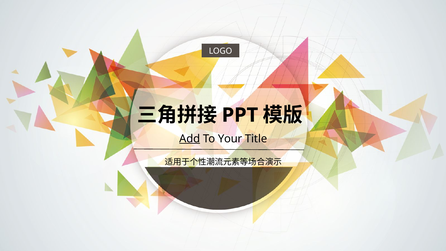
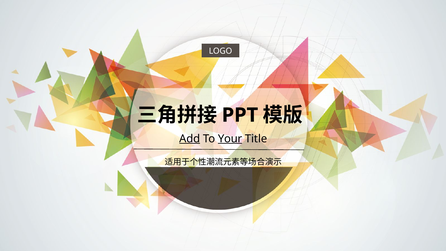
Your underline: none -> present (230, 139)
